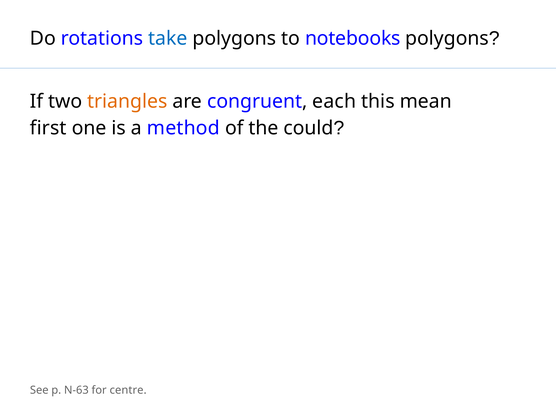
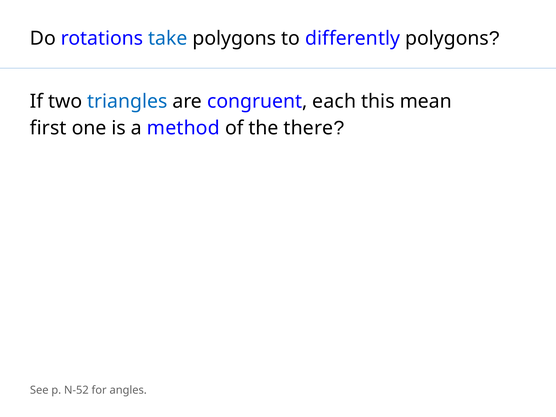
notebooks: notebooks -> differently (353, 38)
triangles colour: orange -> blue (127, 101)
could: could -> there (308, 128)
N-63: N-63 -> N-52 (76, 390)
centre: centre -> angles (128, 390)
